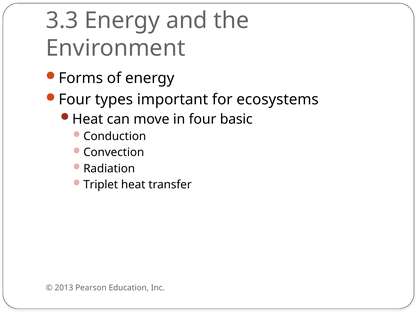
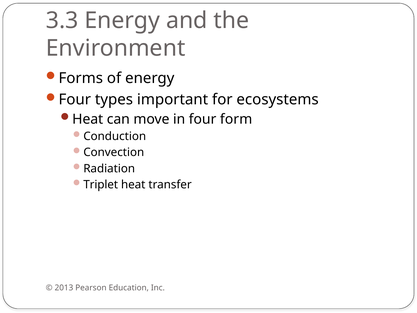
basic: basic -> form (236, 119)
